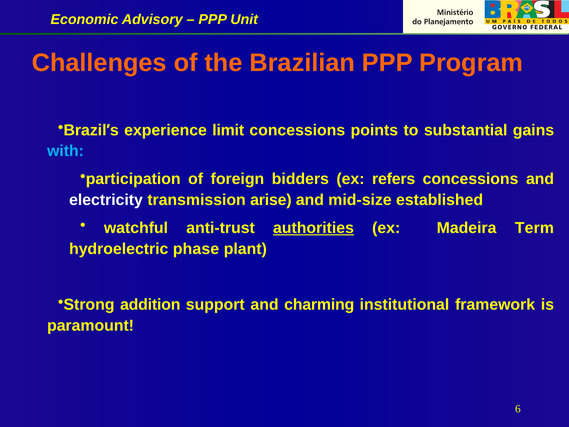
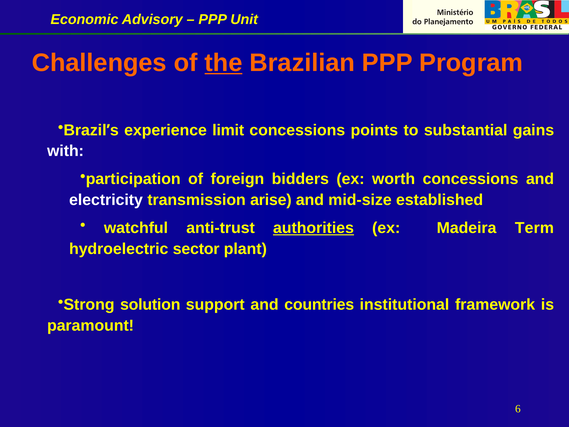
the underline: none -> present (224, 63)
with colour: light blue -> white (66, 151)
refers: refers -> worth (394, 179)
phase: phase -> sector (196, 249)
addition: addition -> solution (150, 305)
charming: charming -> countries (319, 305)
